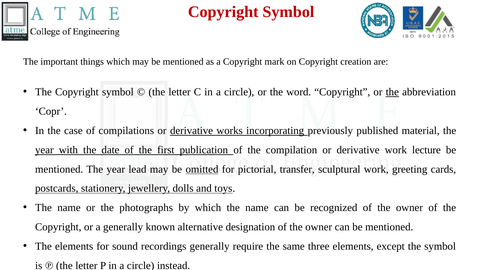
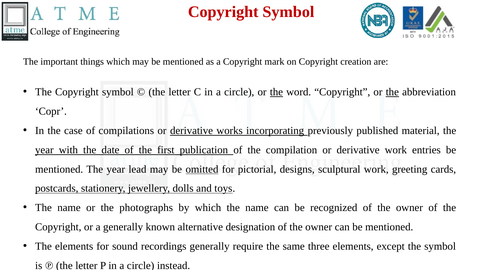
the underline: none -> present (276, 92)
lecture: lecture -> entries (426, 150)
transfer: transfer -> designs (297, 169)
